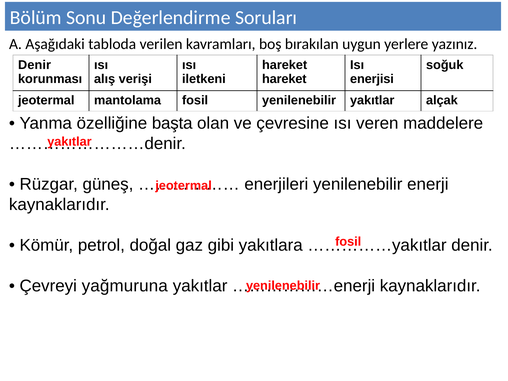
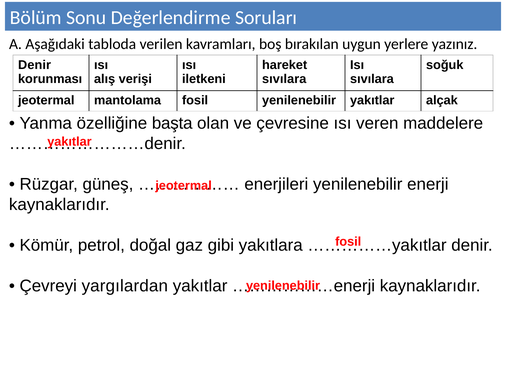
hareket: hareket -> sıvılara (284, 79)
enerjisi: enerjisi -> sıvılara (372, 79)
yağmuruna: yağmuruna -> yargılardan (125, 286)
